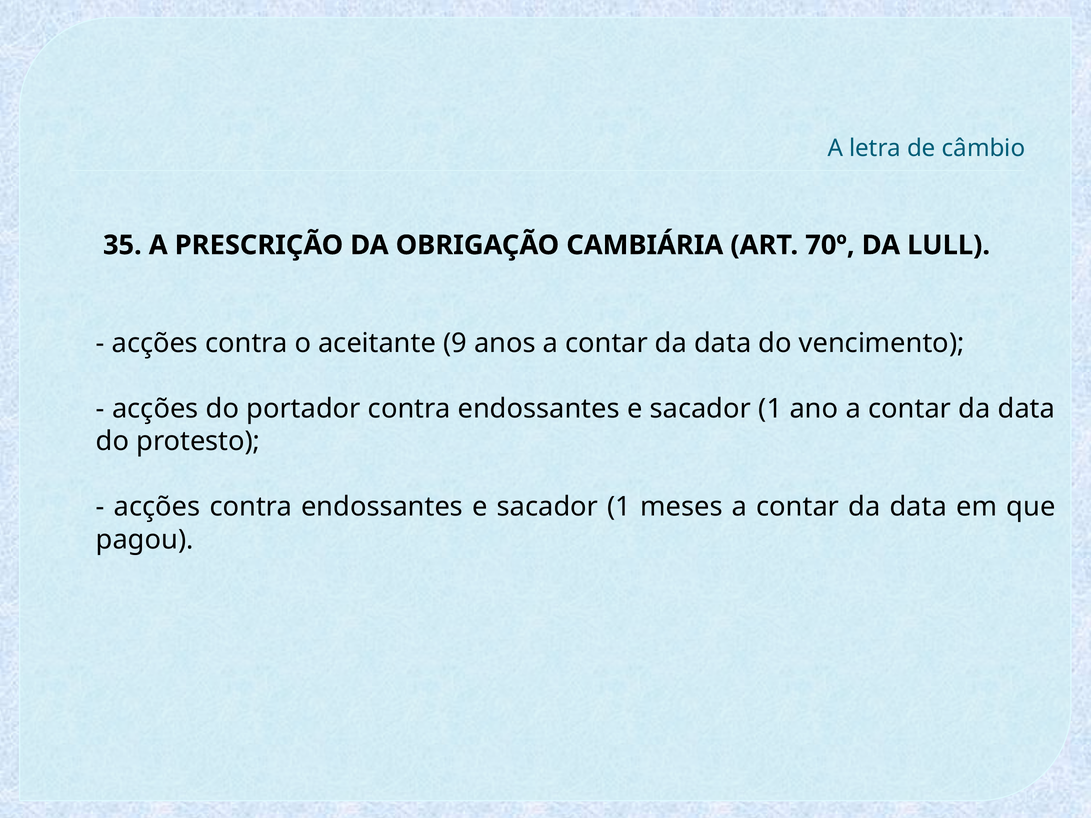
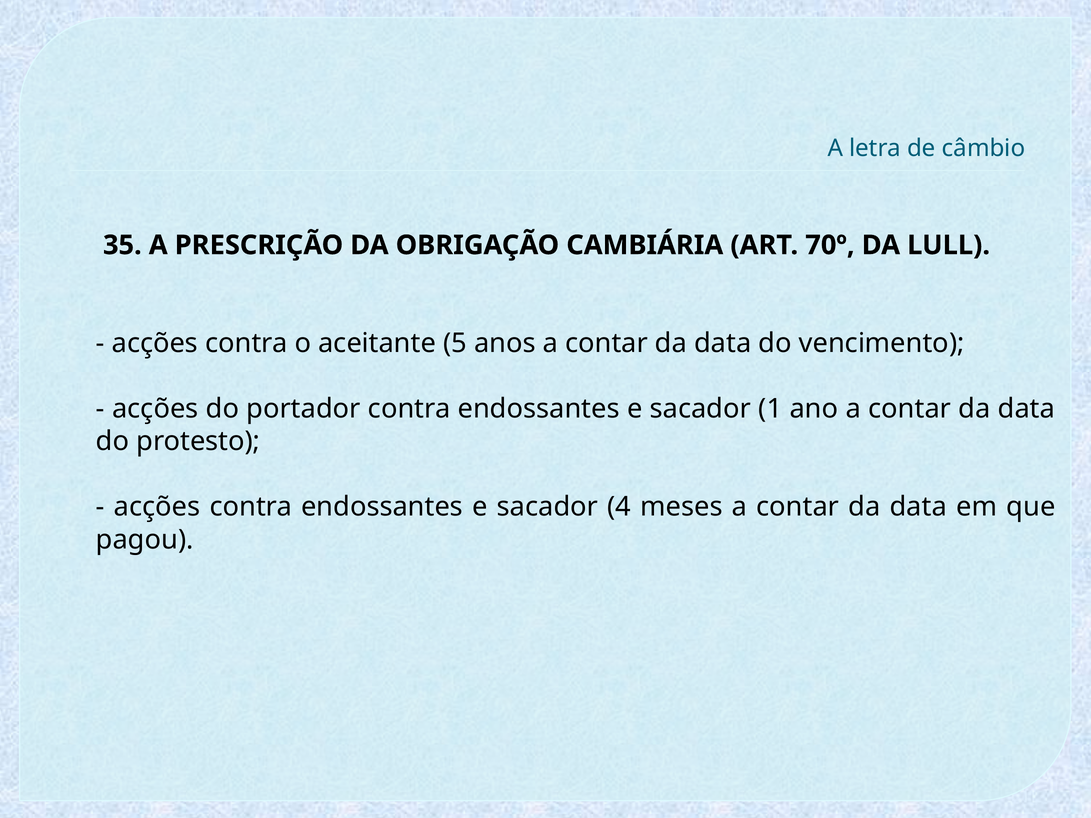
9: 9 -> 5 (455, 343)
1: 1 -> 4 (619, 507)
